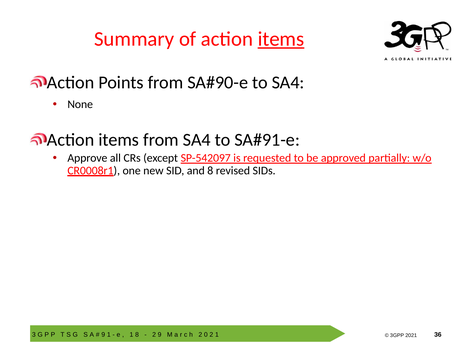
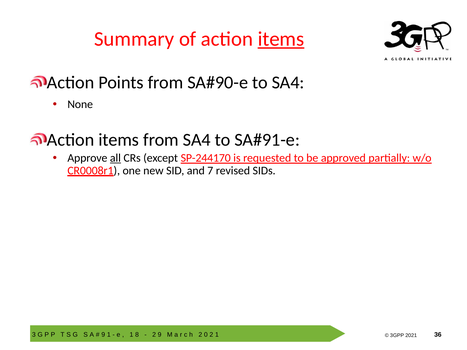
all underline: none -> present (115, 158)
SP-542097: SP-542097 -> SP-244170 (206, 158)
and 8: 8 -> 7 (210, 171)
